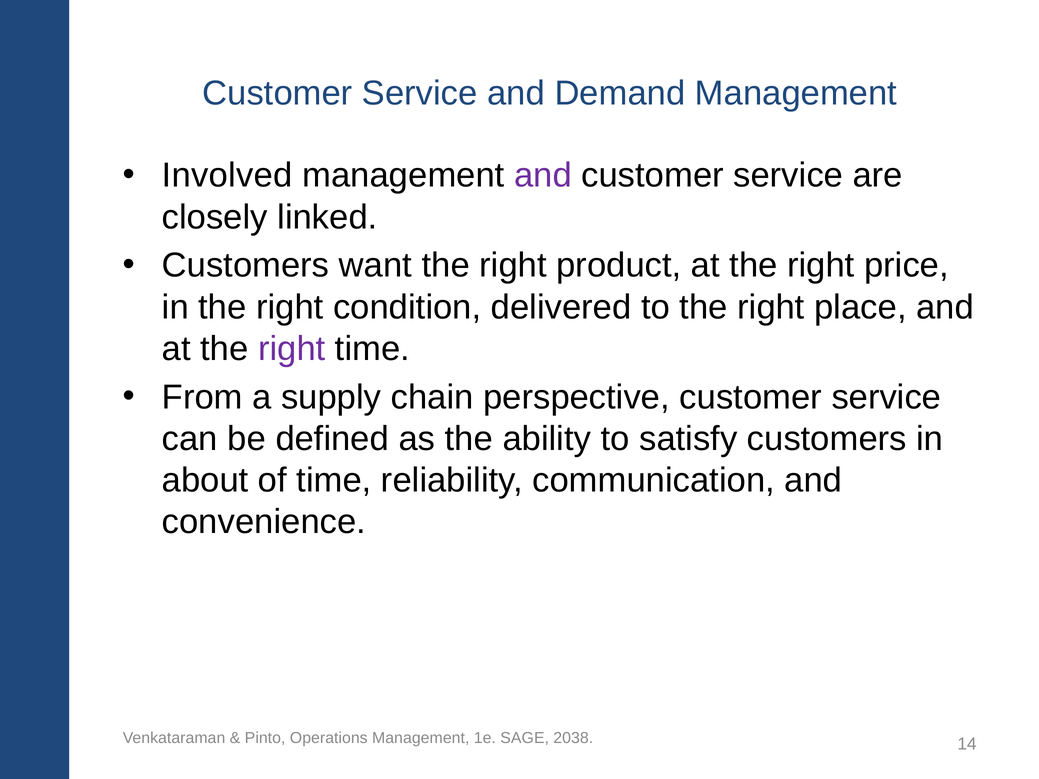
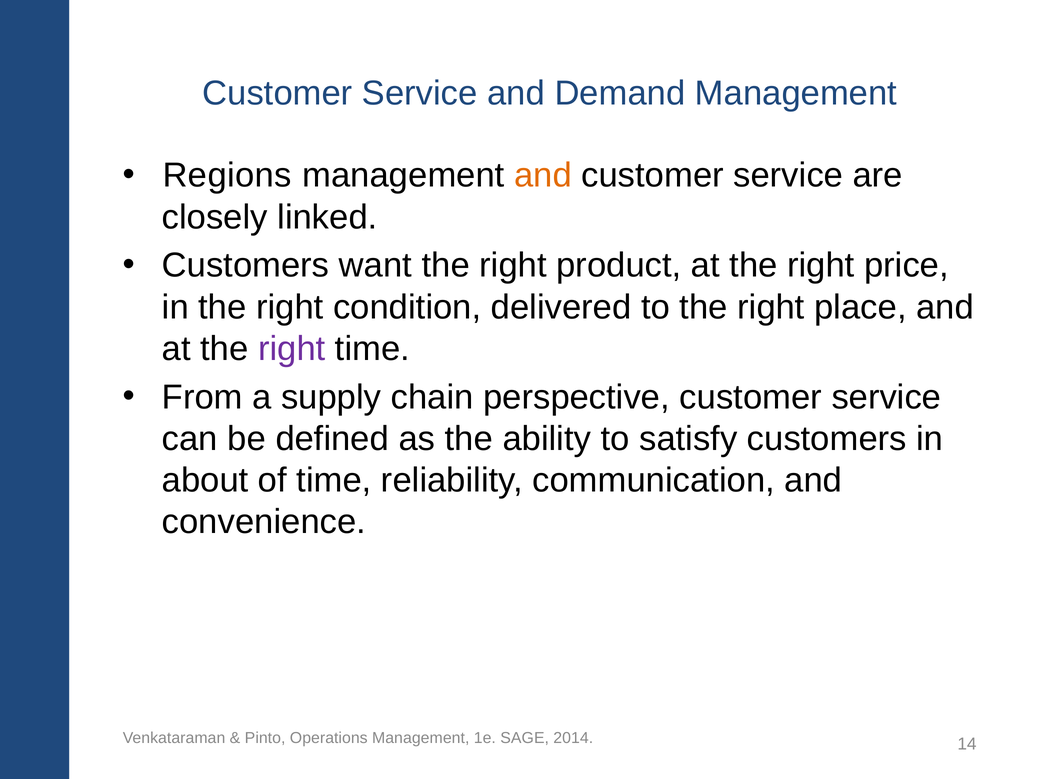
Involved: Involved -> Regions (227, 176)
and colour: purple -> orange (543, 176)
2038: 2038 -> 2014 (573, 738)
